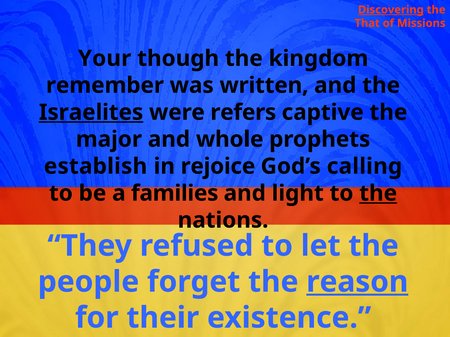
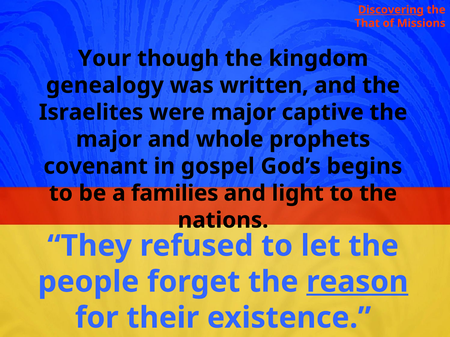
remember: remember -> genealogy (105, 86)
Israelites underline: present -> none (91, 113)
were refers: refers -> major (243, 113)
establish: establish -> covenant (96, 167)
rejoice: rejoice -> gospel (218, 167)
calling: calling -> begins (364, 167)
the underline: present -> none (378, 194)
